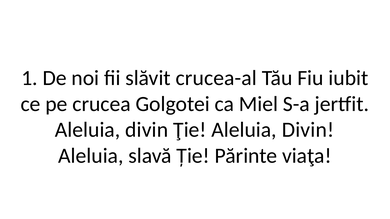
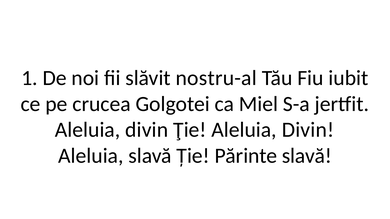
crucea-al: crucea-al -> nostru-al (216, 78)
Părinte viaţa: viaţa -> slavă (307, 156)
